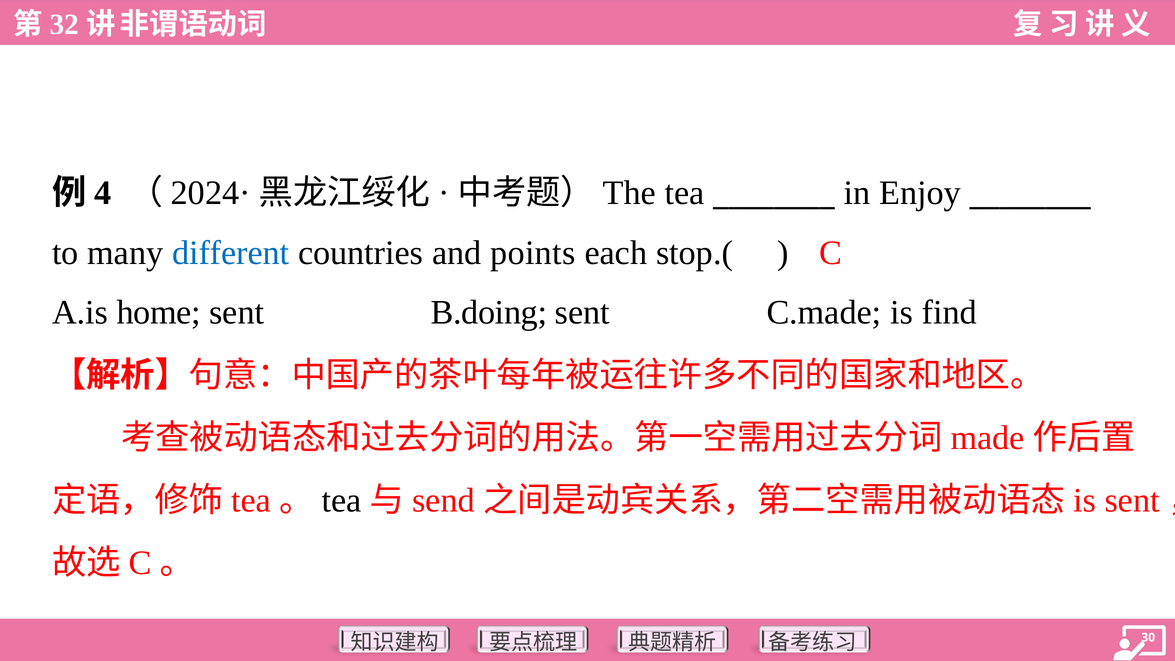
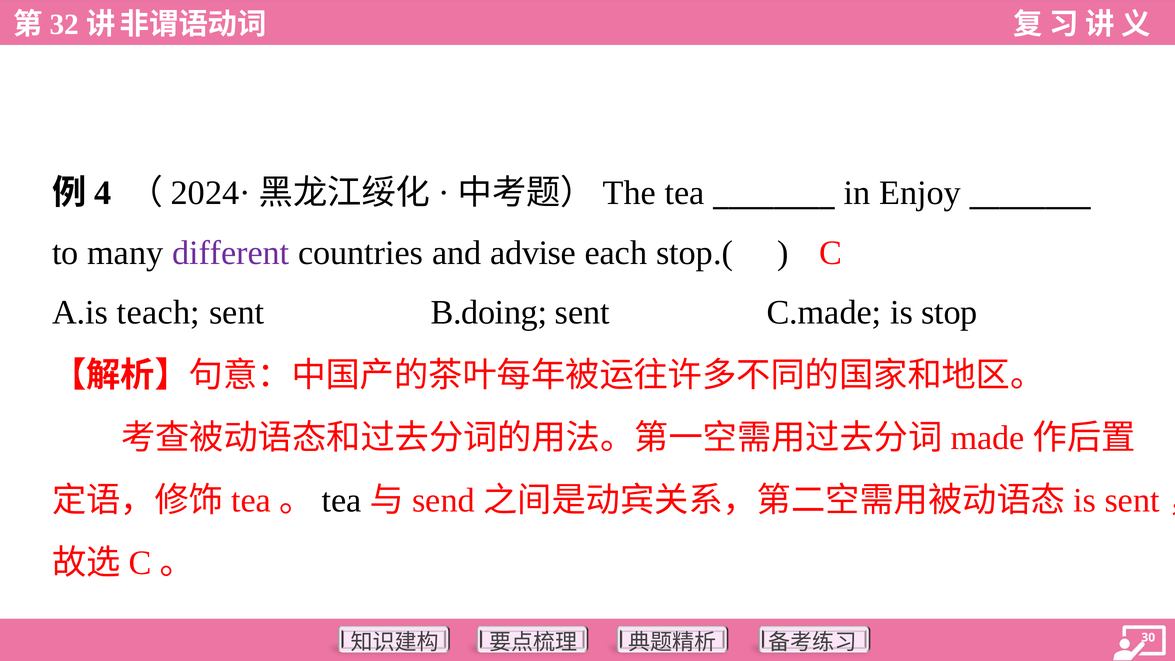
different colour: blue -> purple (231, 253)
points: points -> advise (533, 253)
home: home -> teach (158, 312)
find: find -> stop (949, 312)
